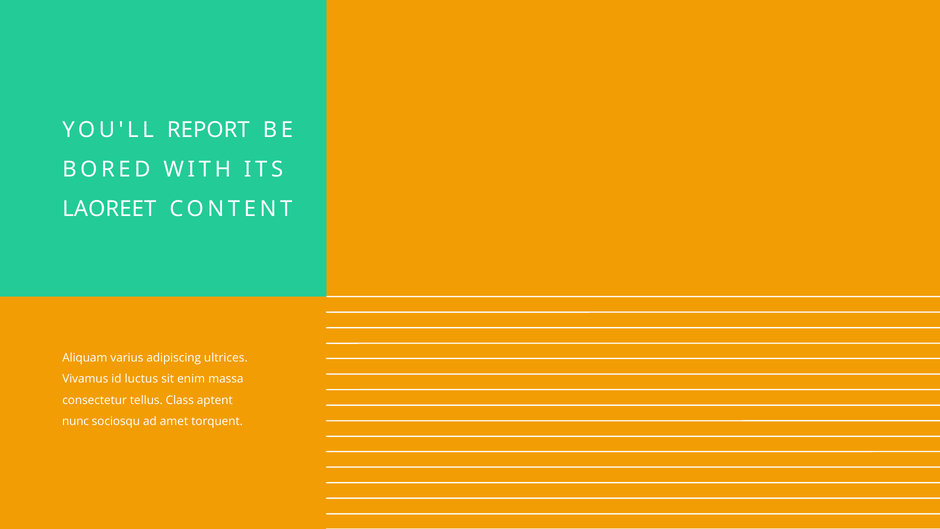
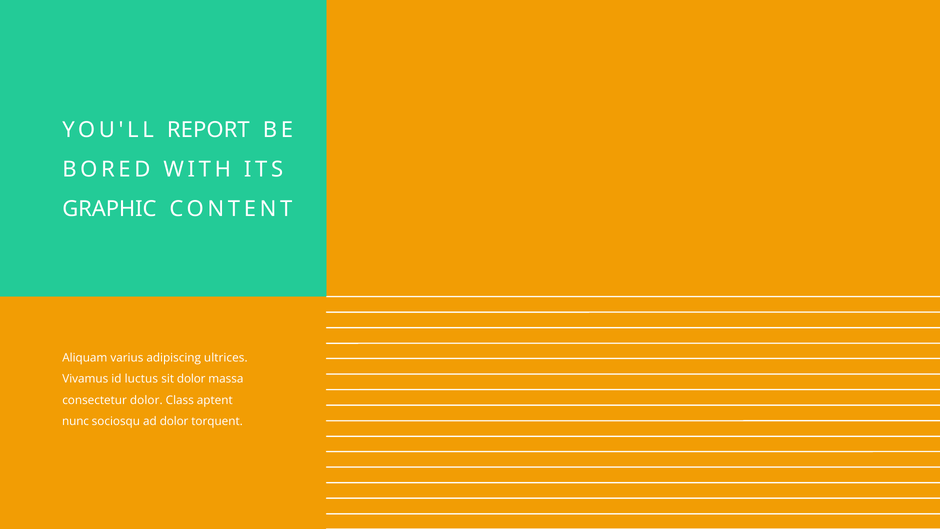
LAOREET: LAOREET -> GRAPHIC (109, 209)
sit enim: enim -> dolor (191, 379)
consectetur tellus: tellus -> dolor (146, 400)
ad amet: amet -> dolor (174, 421)
